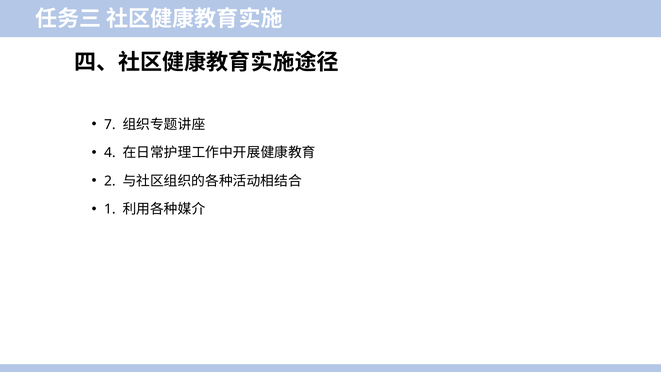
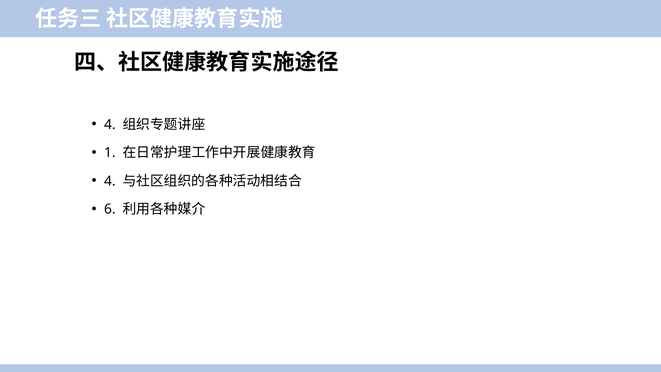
7: 7 -> 4 (110, 124)
4: 4 -> 1 (110, 153)
2: 2 -> 4 (110, 181)
1: 1 -> 6 (110, 209)
